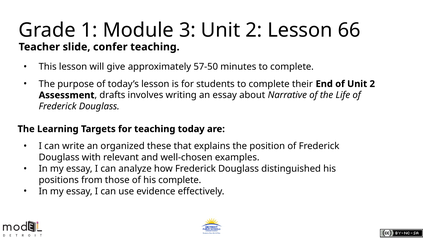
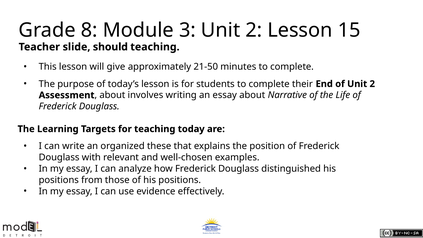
1: 1 -> 8 (89, 30)
66: 66 -> 15 (349, 30)
confer: confer -> should (110, 47)
57-50: 57-50 -> 21-50 (206, 67)
Assessment drafts: drafts -> about (112, 95)
of his complete: complete -> positions (180, 180)
